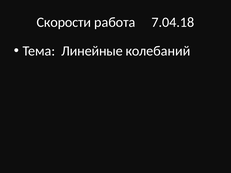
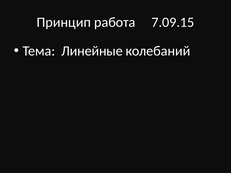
Скорости: Скорости -> Принцип (64, 22)
7.04.18: 7.04.18 -> 7.09.15 (173, 22)
